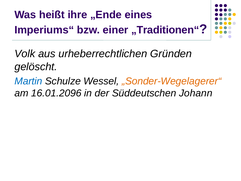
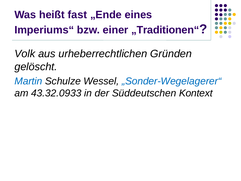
ihre: ihre -> fast (77, 15)
„Sonder-Wegelagerer“ colour: orange -> blue (172, 81)
16.01.2096: 16.01.2096 -> 43.32.0933 (56, 93)
Johann: Johann -> Kontext (196, 93)
